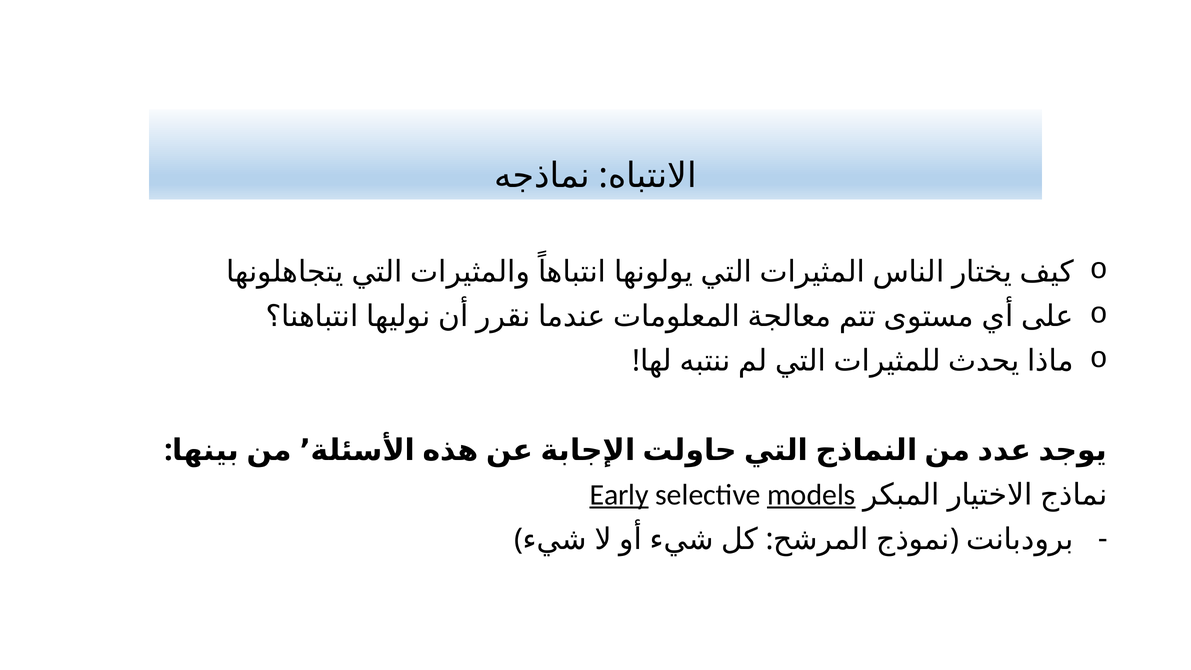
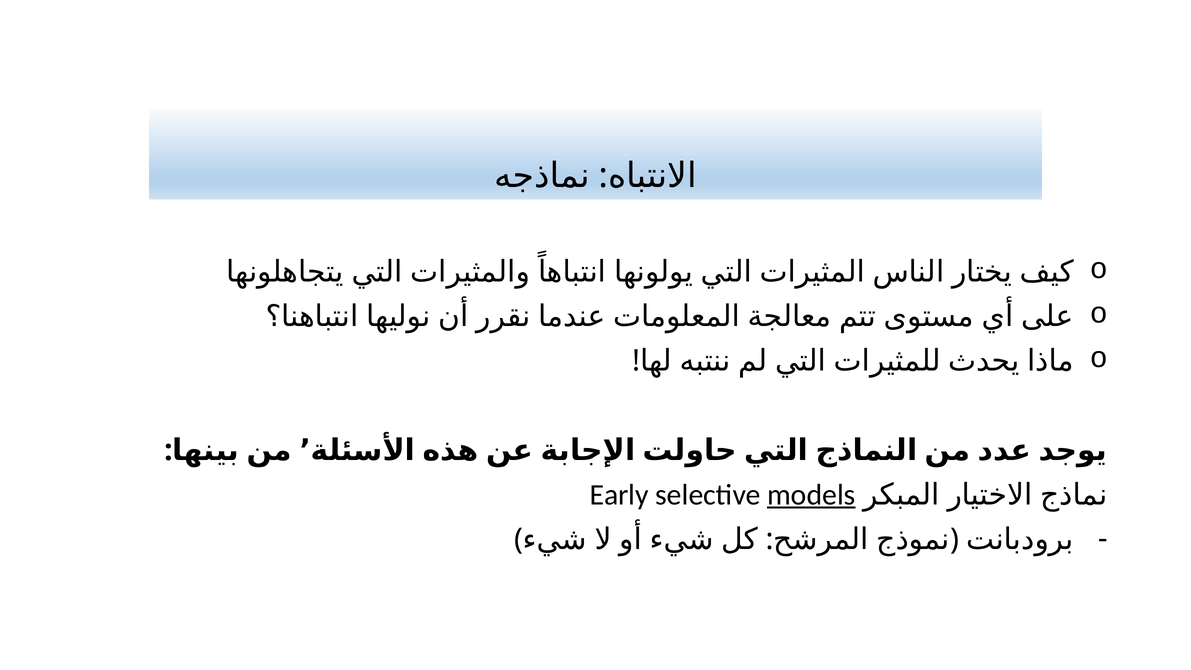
Early underline: present -> none (619, 495)
